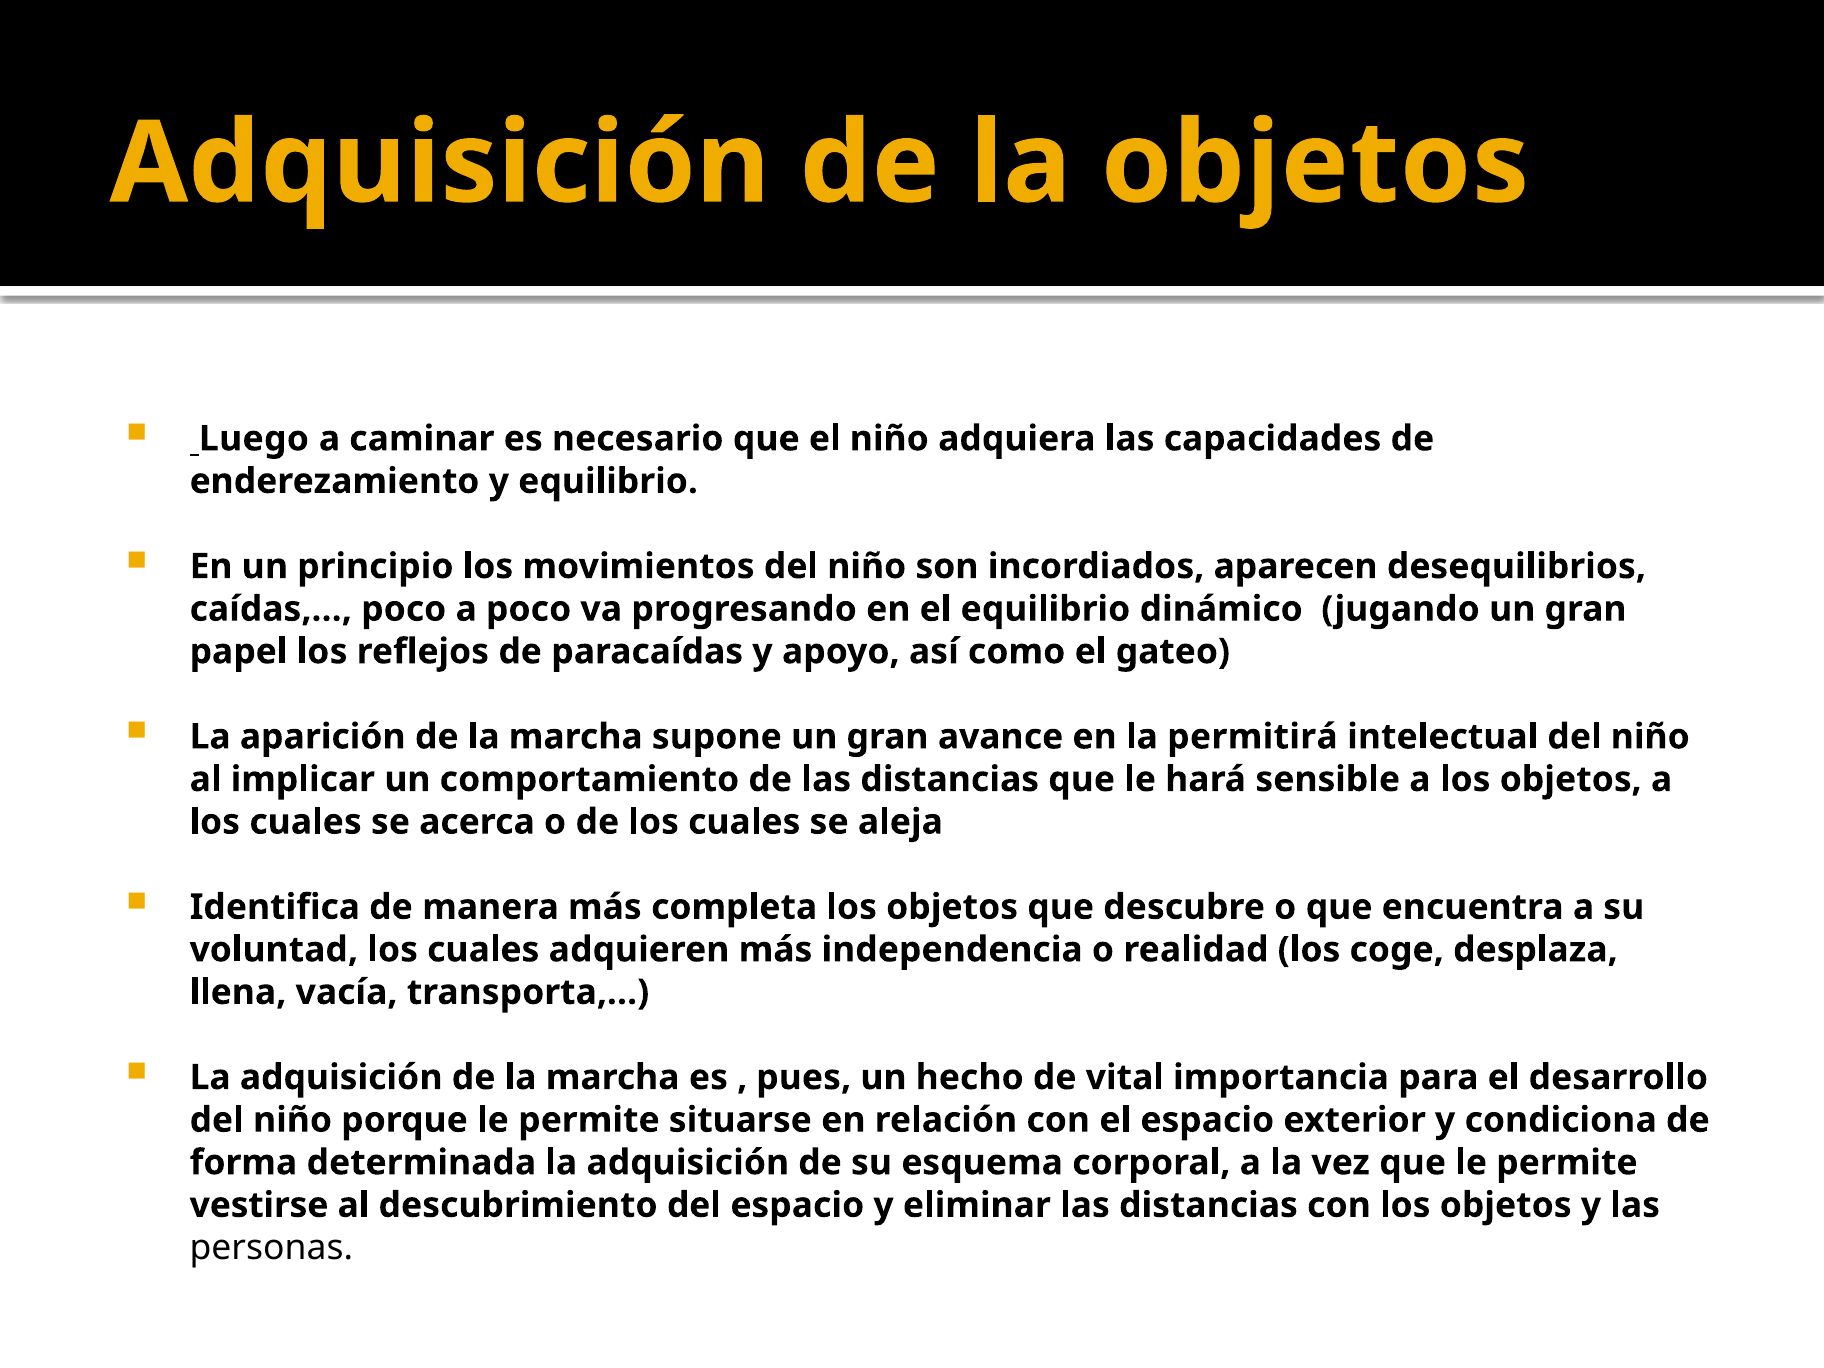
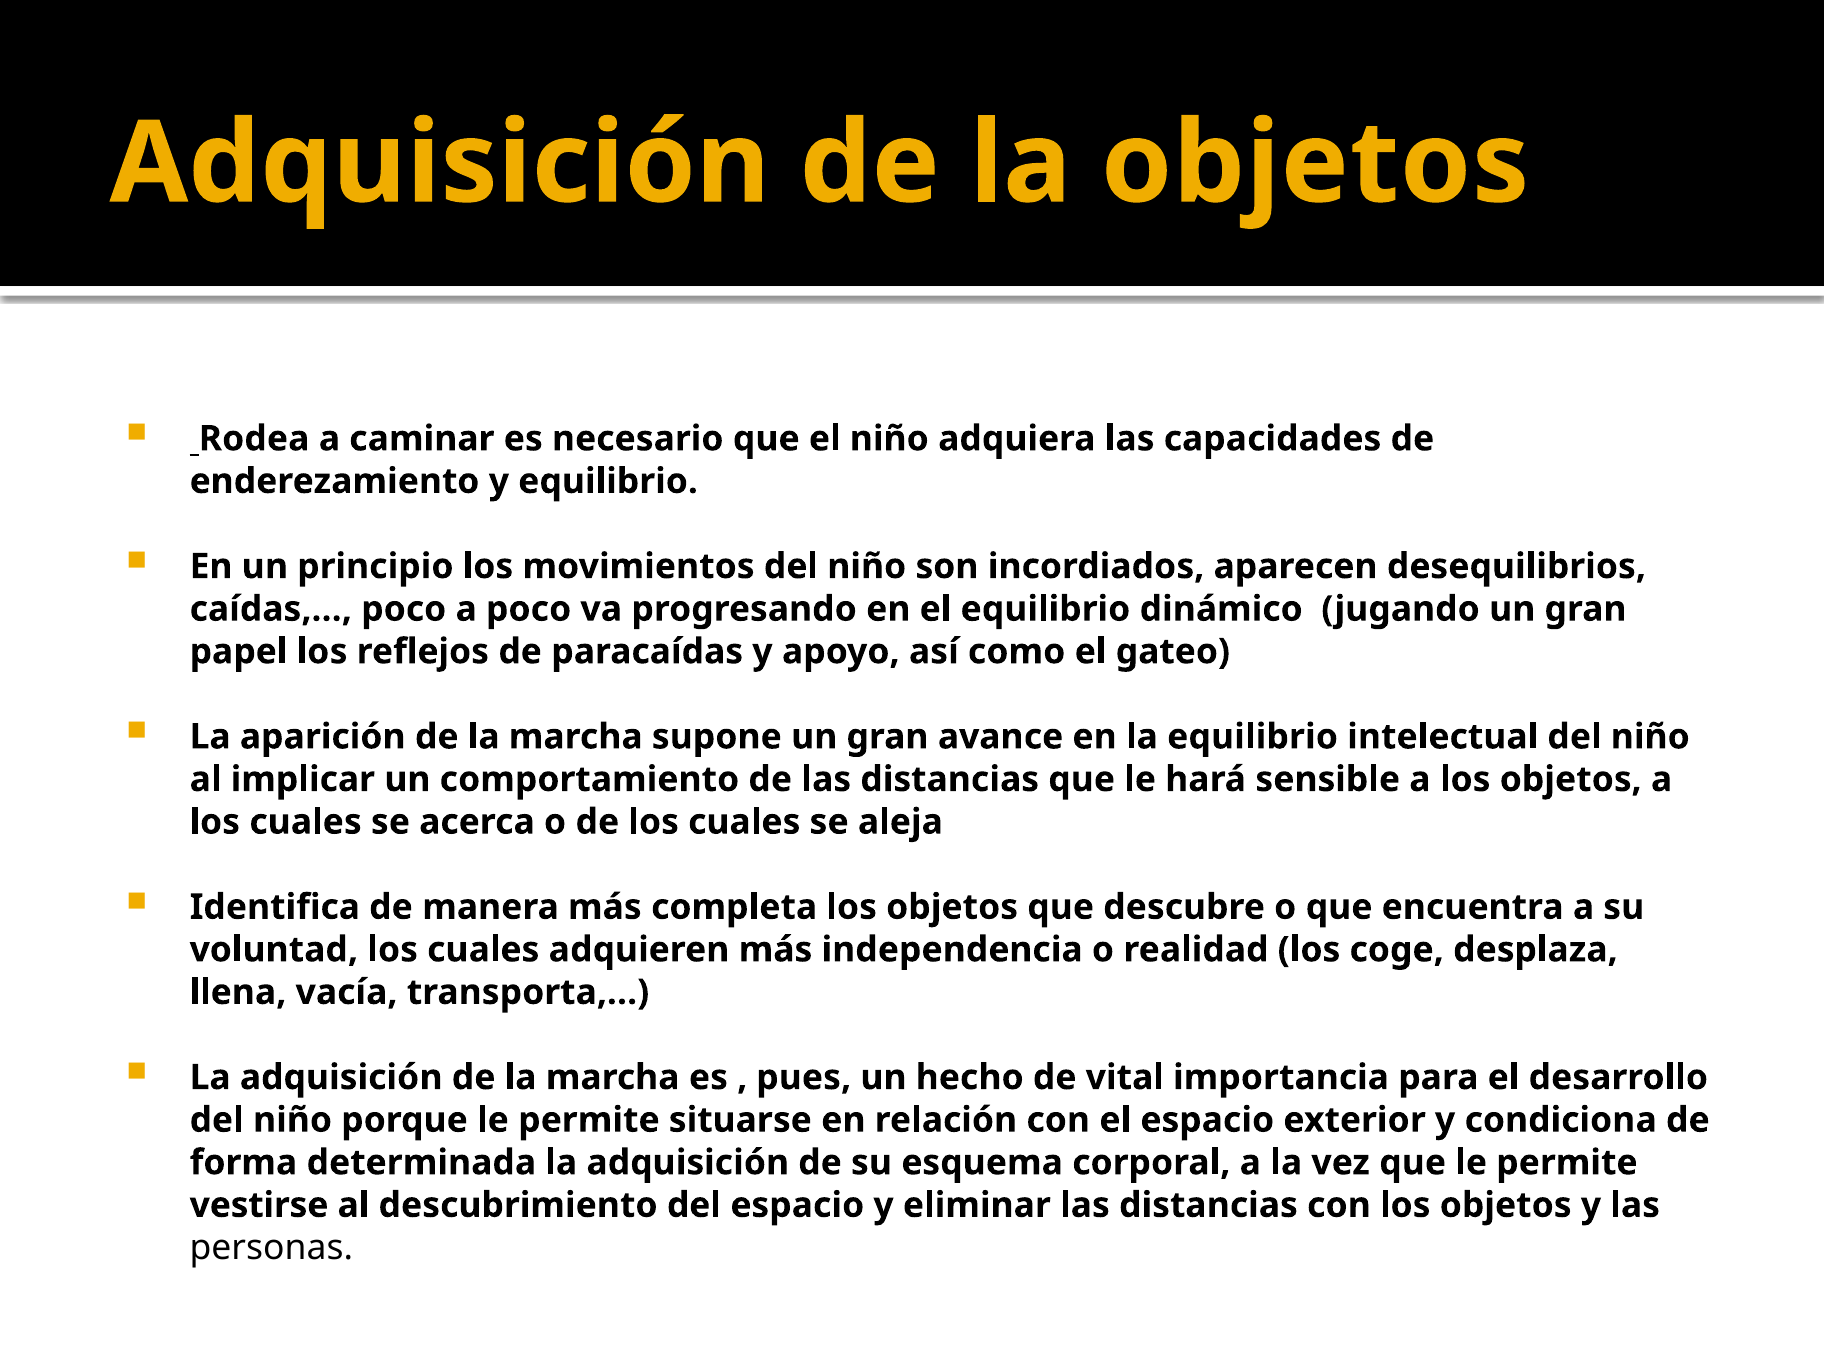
Luego: Luego -> Rodea (254, 439)
la permitirá: permitirá -> equilibrio (1253, 737)
